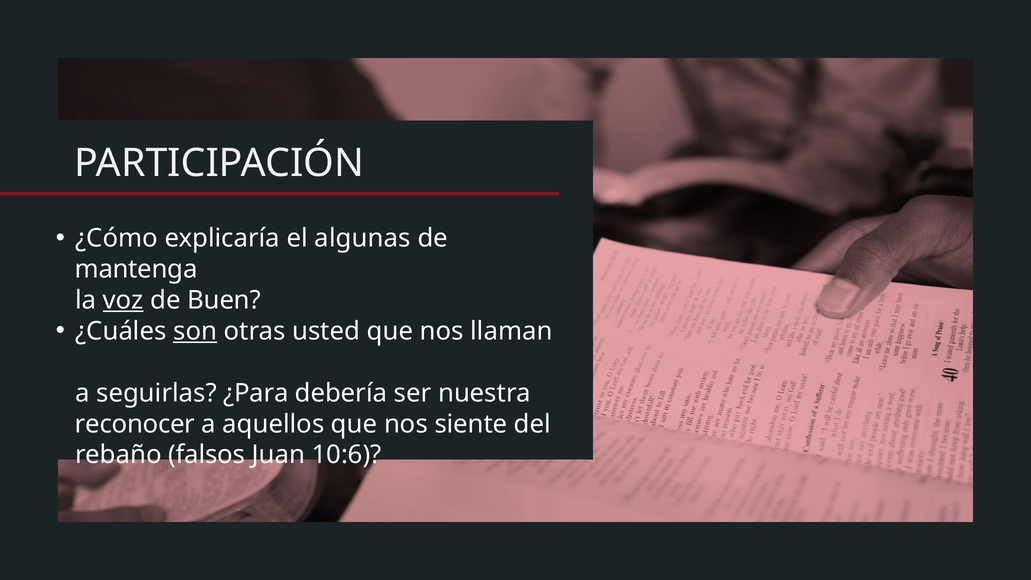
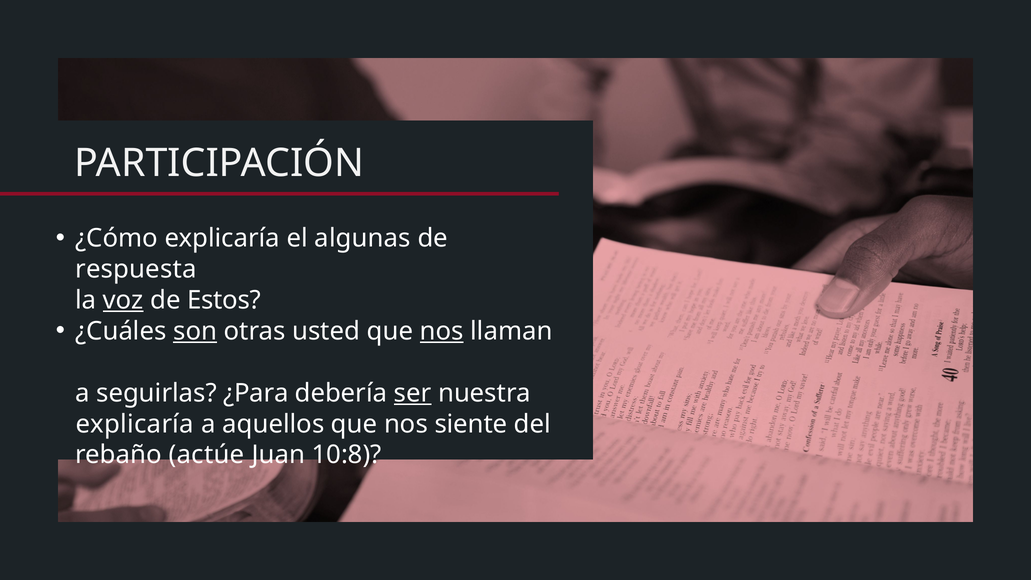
mantenga: mantenga -> respuesta (136, 269)
Buen: Buen -> Estos (224, 300)
nos underline: none -> present (442, 331)
ser underline: none -> present (413, 393)
reconocer: reconocer -> explicaría (135, 424)
falsos: falsos -> actúe (206, 455)
10:6: 10:6 -> 10:8 (347, 455)
